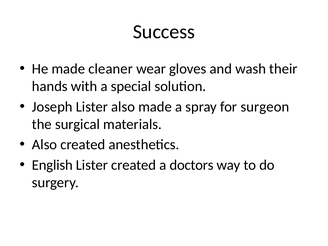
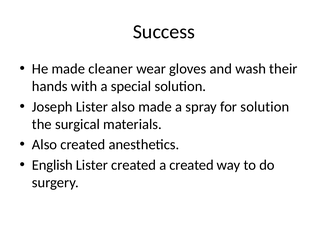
for surgeon: surgeon -> solution (265, 107)
a doctors: doctors -> created (192, 165)
